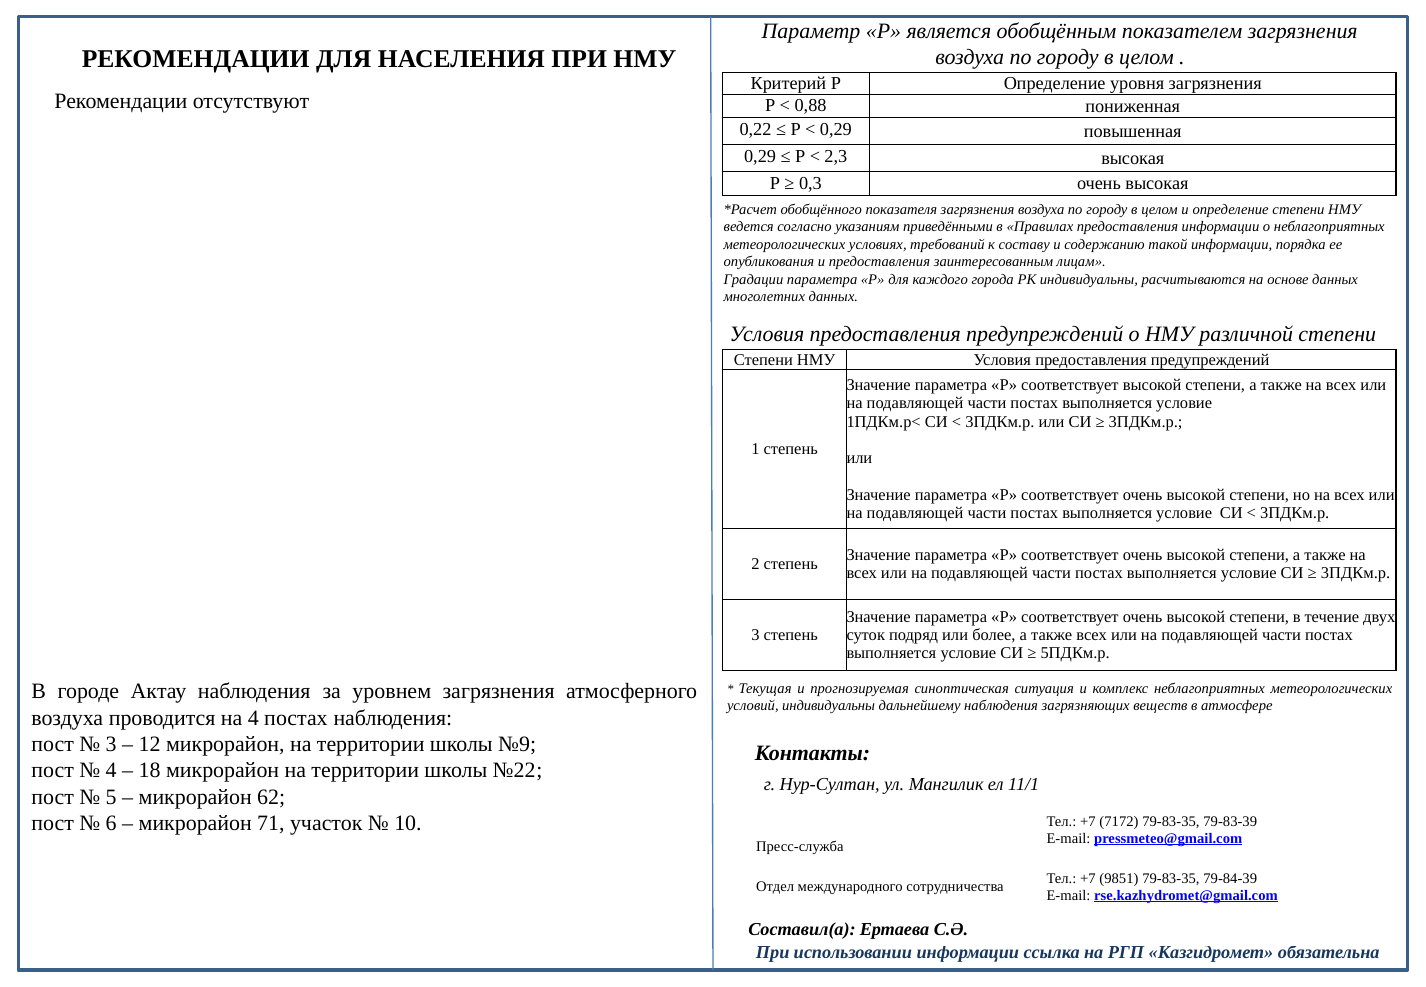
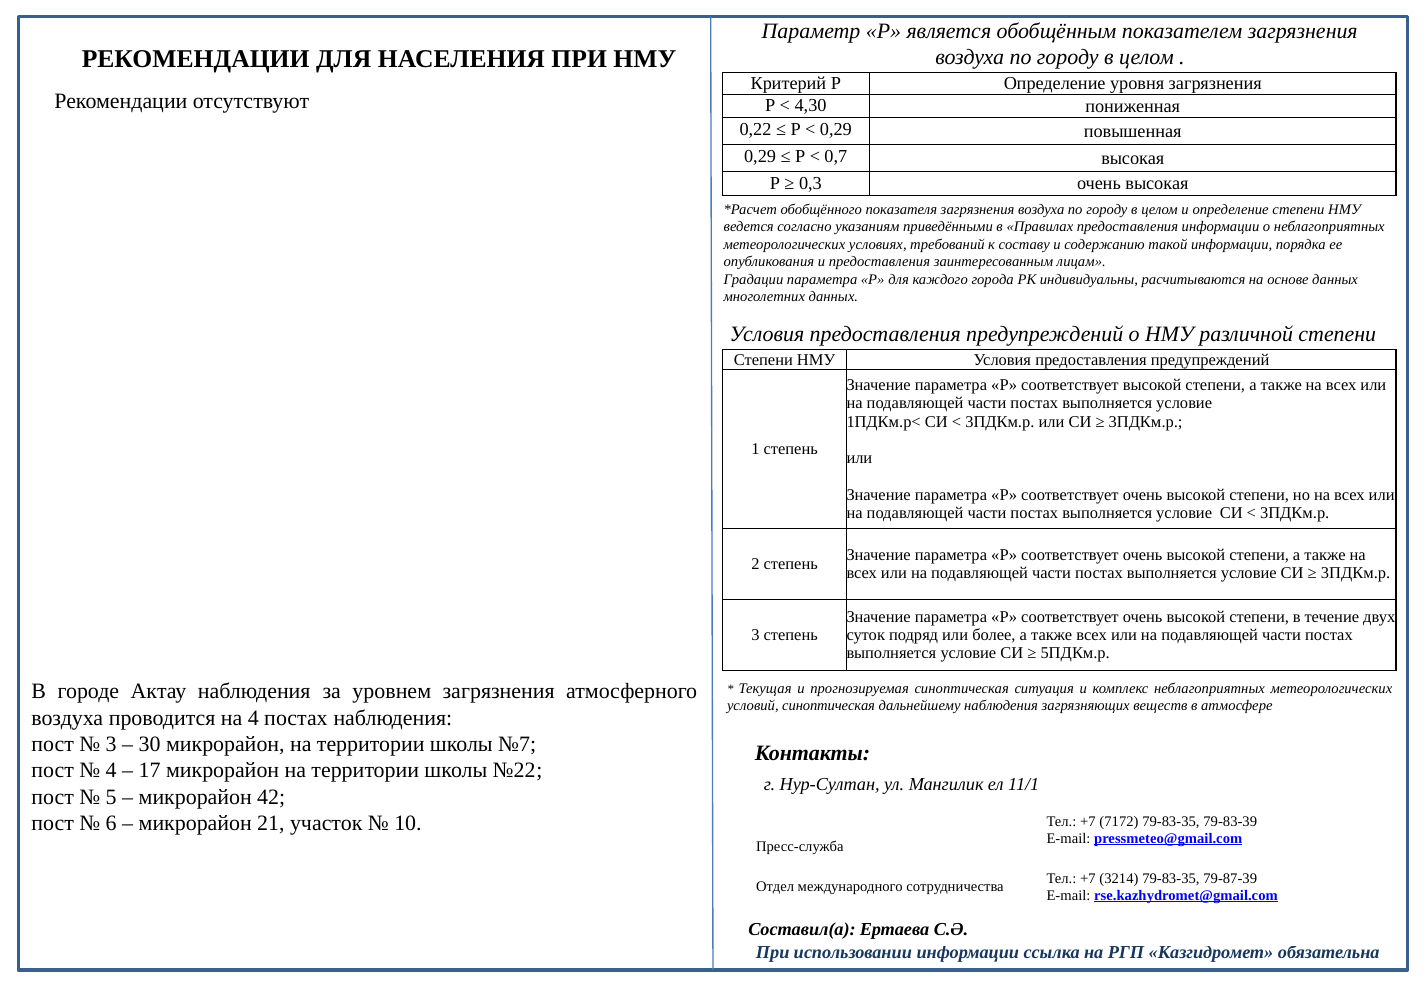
0,88: 0,88 -> 4,30 (811, 106)
2,3: 2,3 -> 0,7 (836, 156)
условий индивидуальны: индивидуальны -> синоптическая (829, 706)
12: 12 -> 30 (150, 745)
№9: №9 -> №7 (517, 745)
18: 18 -> 17 (150, 771)
62: 62 -> 42 (271, 797)
71: 71 -> 21 (271, 823)
9851: 9851 -> 3214 (1119, 879)
79-84-39: 79-84-39 -> 79-87-39 (1230, 879)
